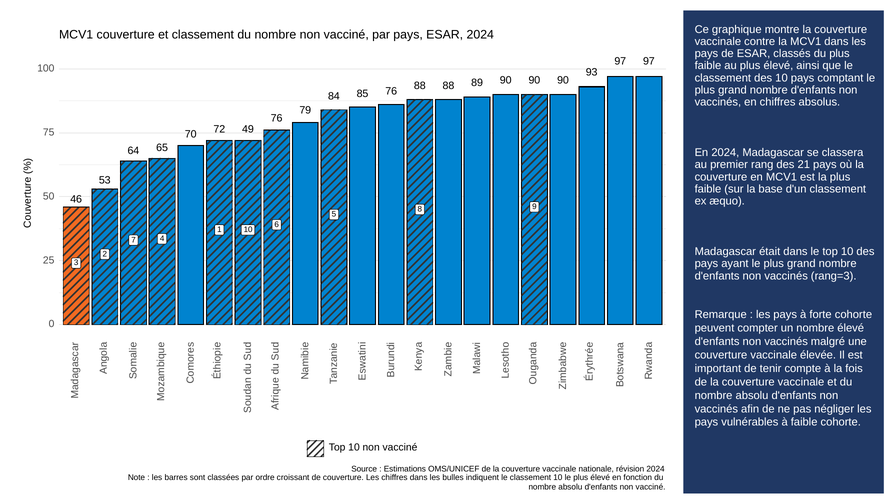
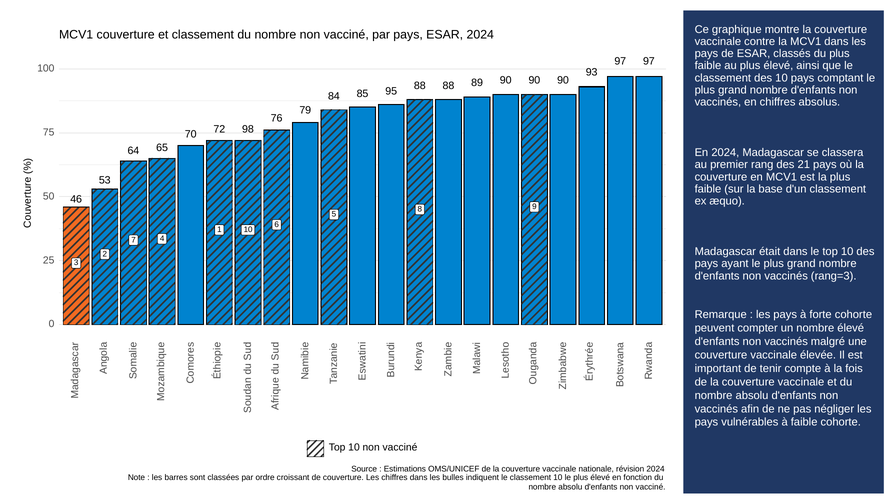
85 76: 76 -> 95 (391, 91)
49: 49 -> 98 (248, 129)
